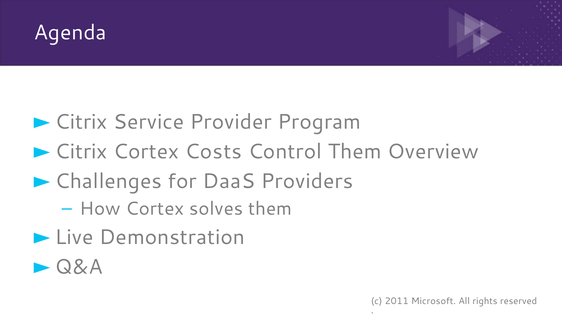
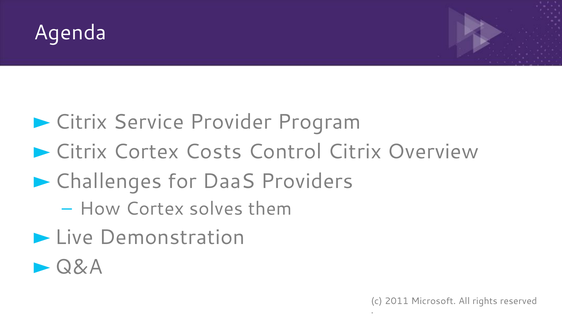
Control Them: Them -> Citrix (355, 152)
